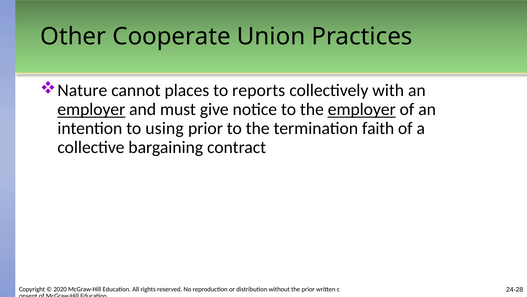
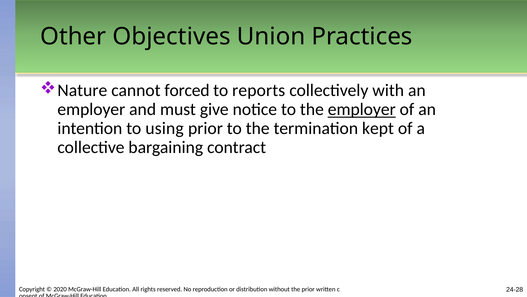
Cooperate: Cooperate -> Objectives (172, 36)
places: places -> forced (187, 90)
employer underline: present -> none (91, 109)
faith: faith -> kept (378, 128)
